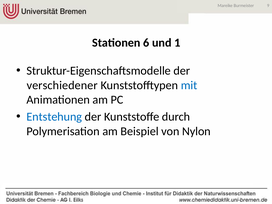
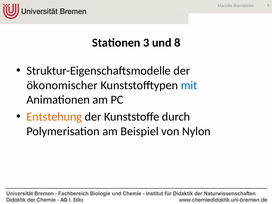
6: 6 -> 3 (146, 43)
1: 1 -> 8 (177, 43)
verschiedener: verschiedener -> ökonomischer (62, 85)
Entstehung colour: blue -> orange (54, 117)
